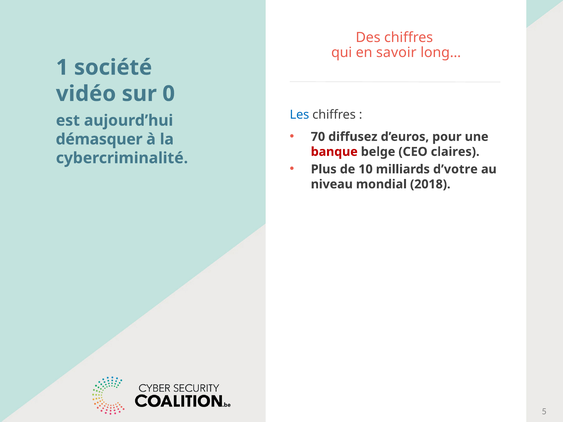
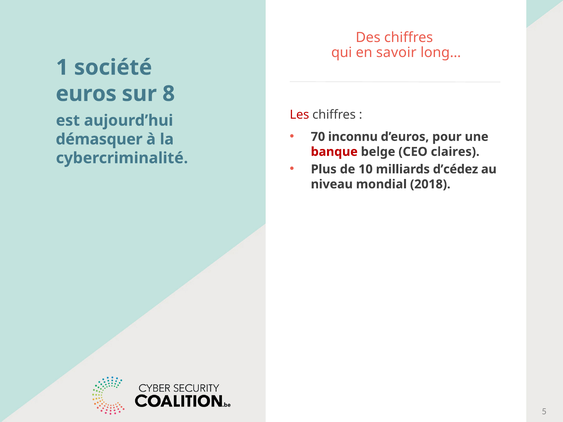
vidéo: vidéo -> euros (86, 94)
0: 0 -> 8 (169, 94)
Les colour: blue -> red (299, 115)
diffusez: diffusez -> inconnu (353, 137)
d’votre: d’votre -> d’cédez (456, 169)
